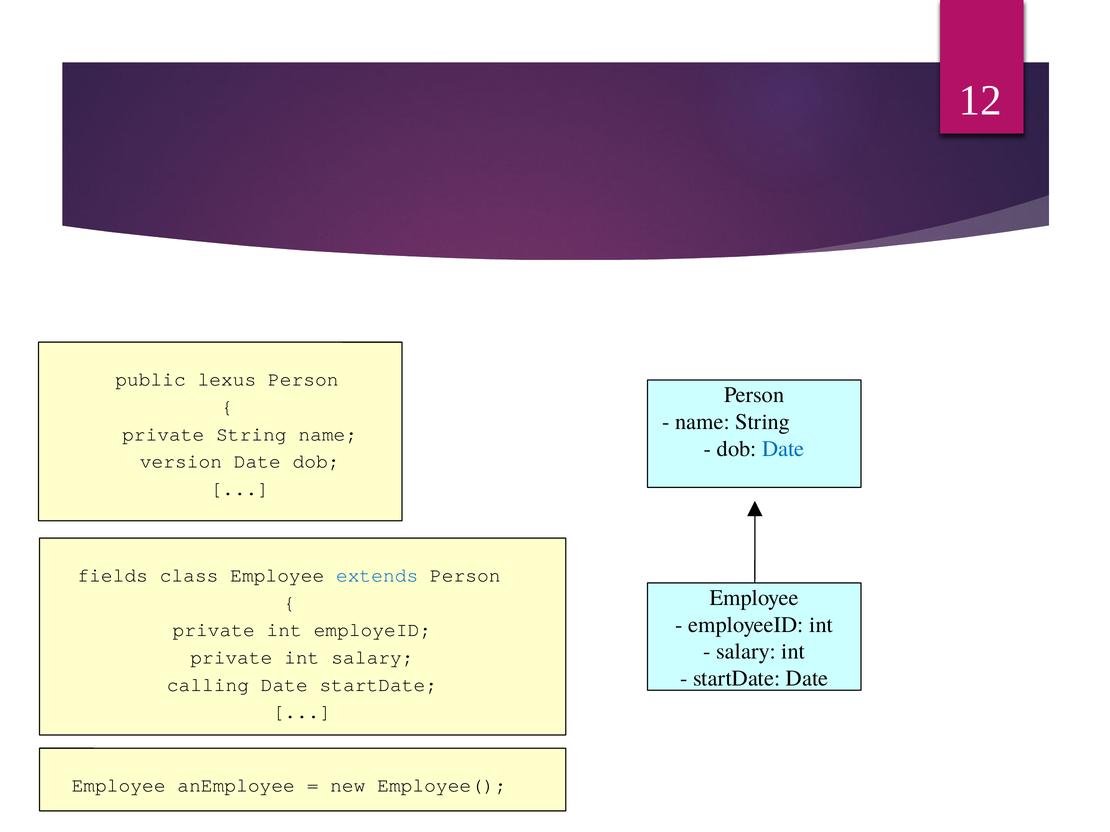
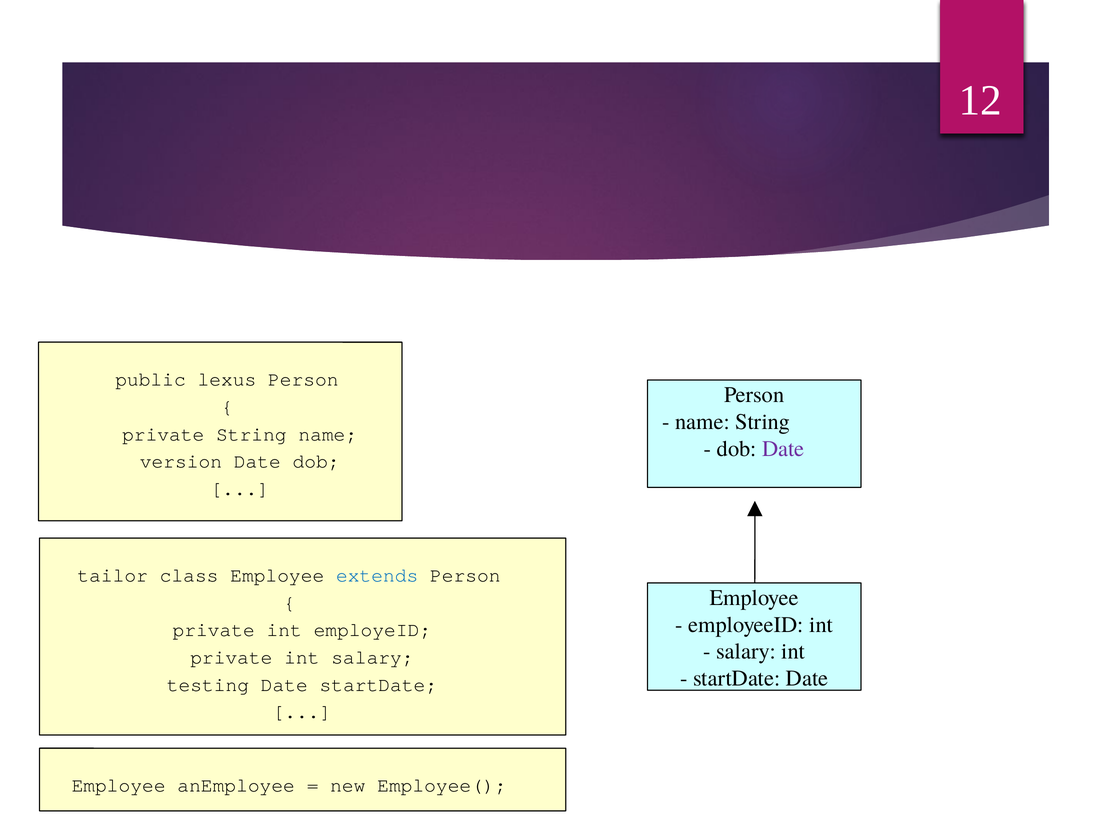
Date colour: blue -> purple (783, 449)
fields: fields -> tailor (113, 576)
calling: calling -> testing (208, 685)
